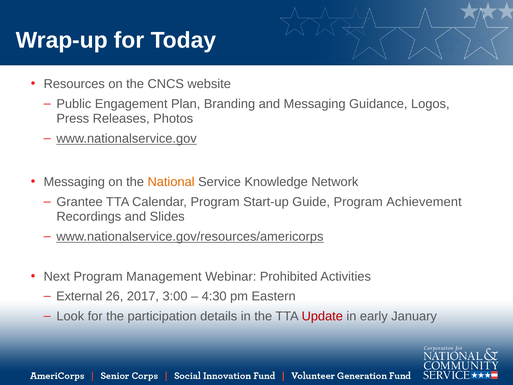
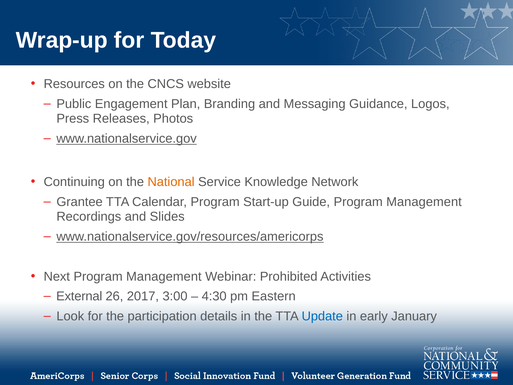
Messaging: Messaging -> Continuing (74, 182)
Guide Program Achievement: Achievement -> Management (424, 202)
Update colour: red -> blue (322, 316)
